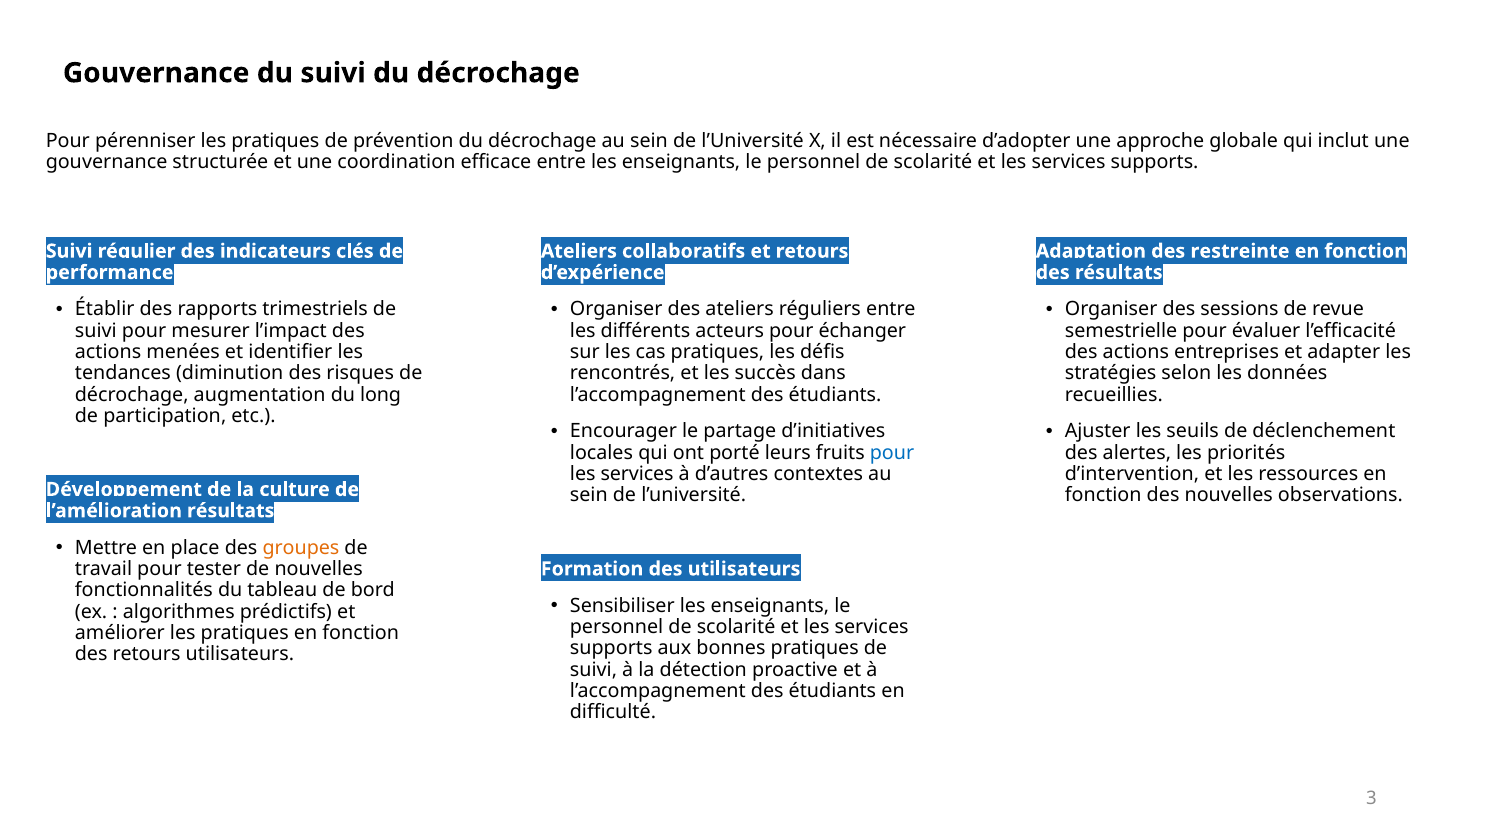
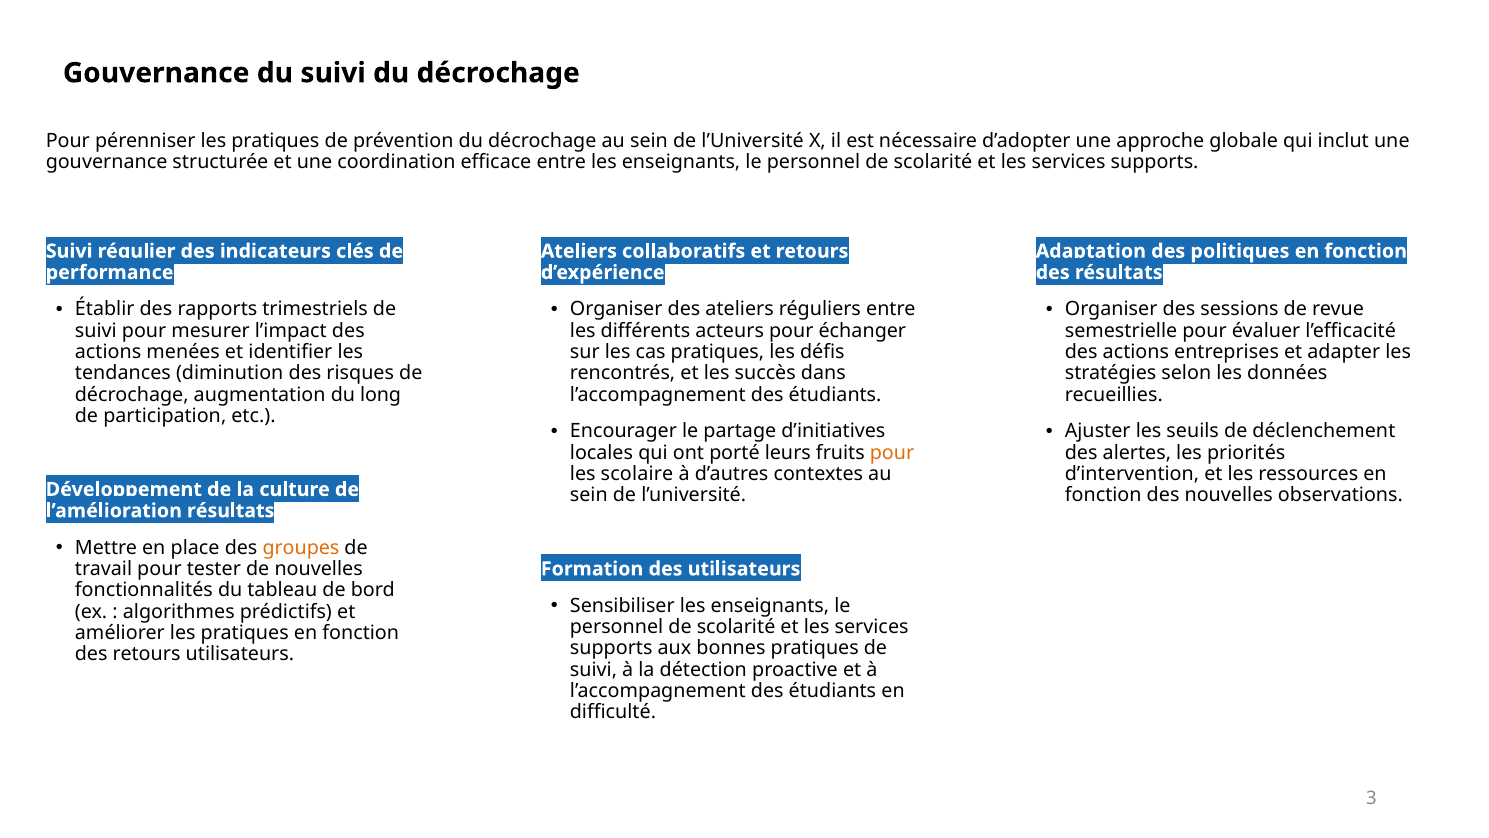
restreinte: restreinte -> politiques (1240, 251)
pour colour: blue -> orange (892, 452)
services: services -> scolaire (637, 474)
